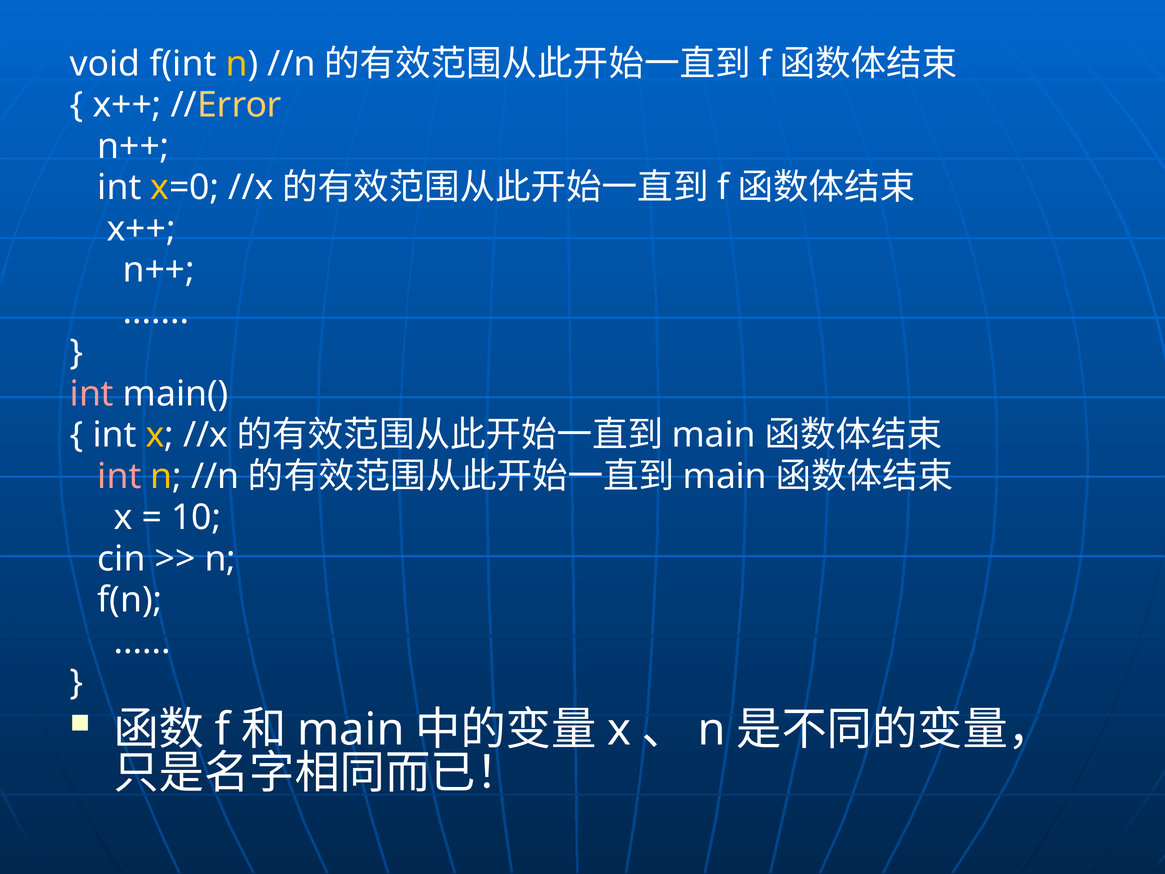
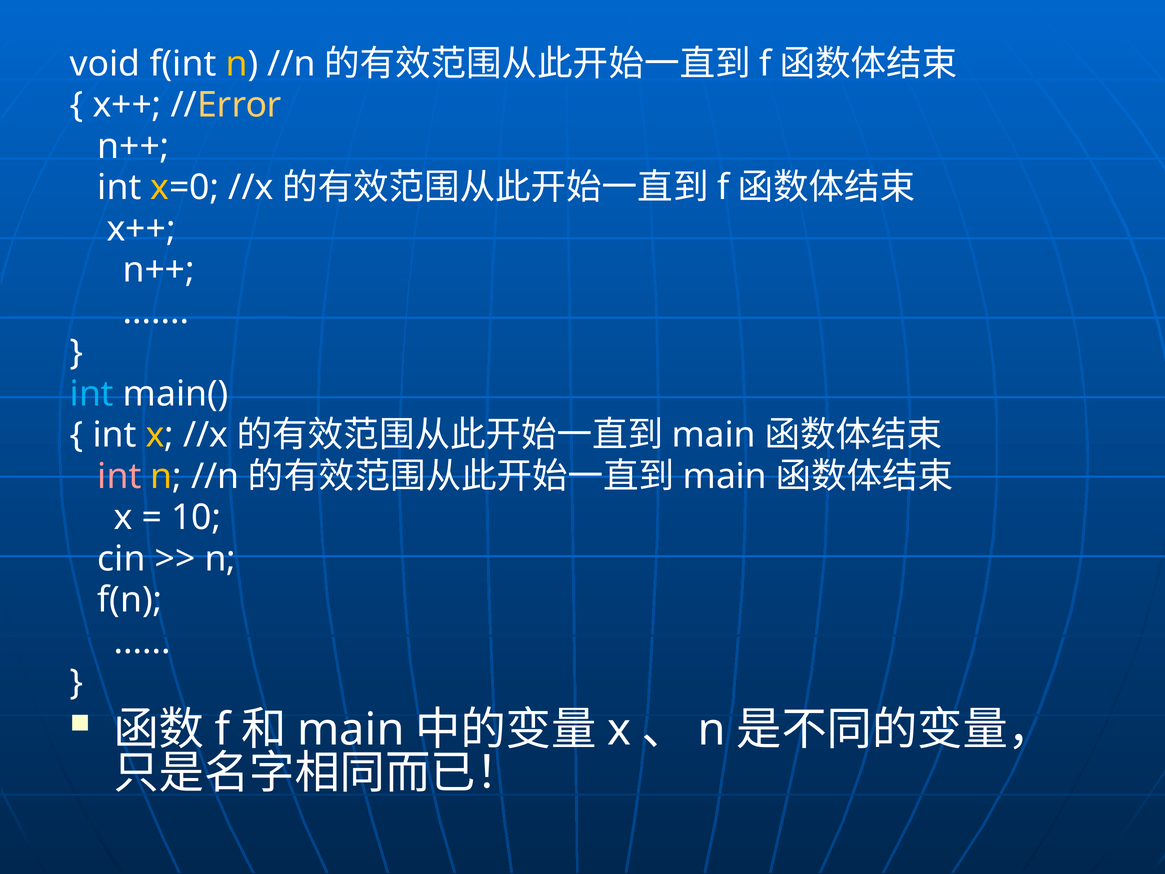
int colour: pink -> light blue (92, 394)
